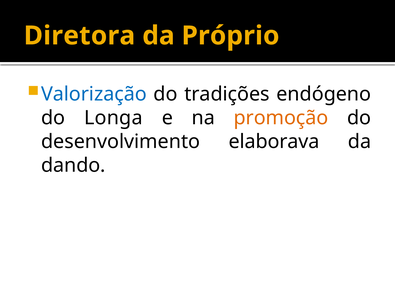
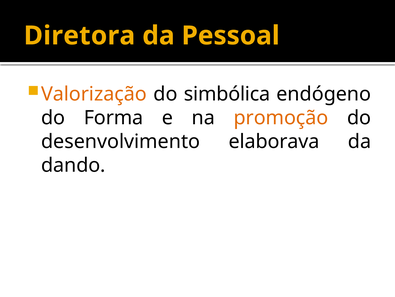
Próprio: Próprio -> Pessoal (231, 36)
Valorização colour: blue -> orange (94, 94)
tradições: tradições -> simbólica (227, 94)
Longa: Longa -> Forma (114, 118)
